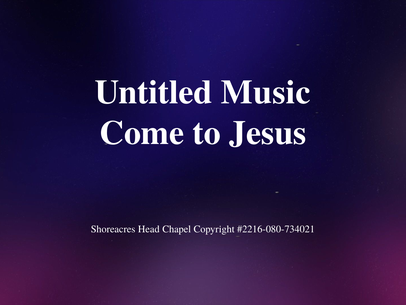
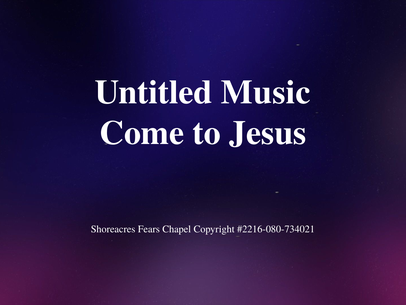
Head: Head -> Fears (149, 229)
